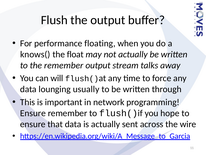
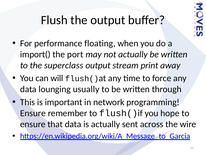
knows(: knows( -> import( (35, 54)
float: float -> port (75, 54)
the remember: remember -> superclass (64, 65)
talks: talks -> print (149, 65)
